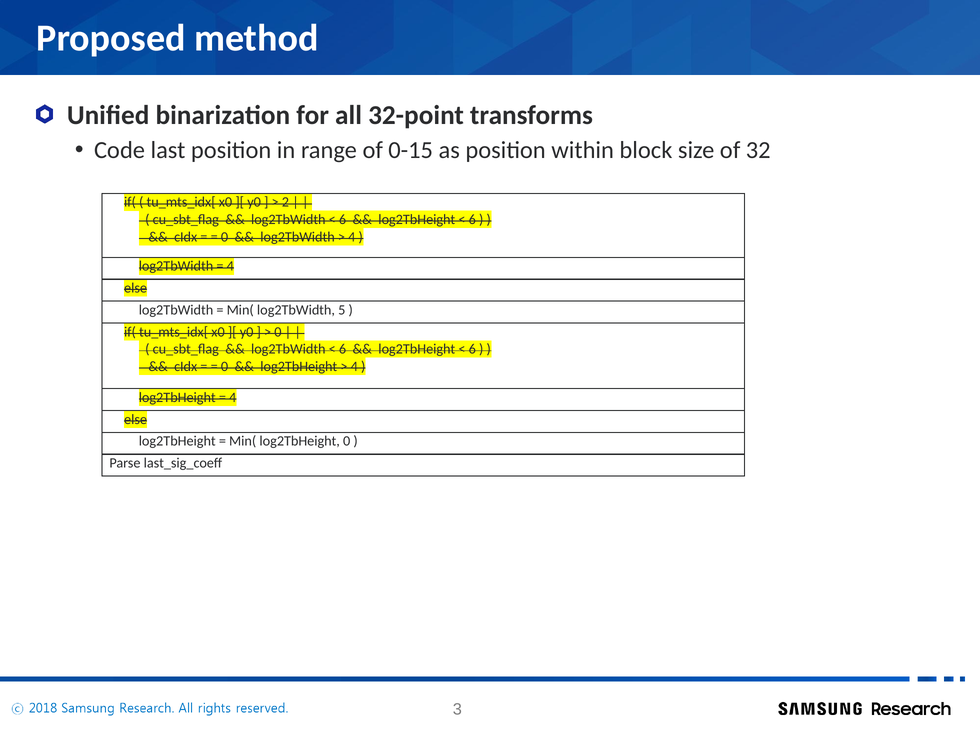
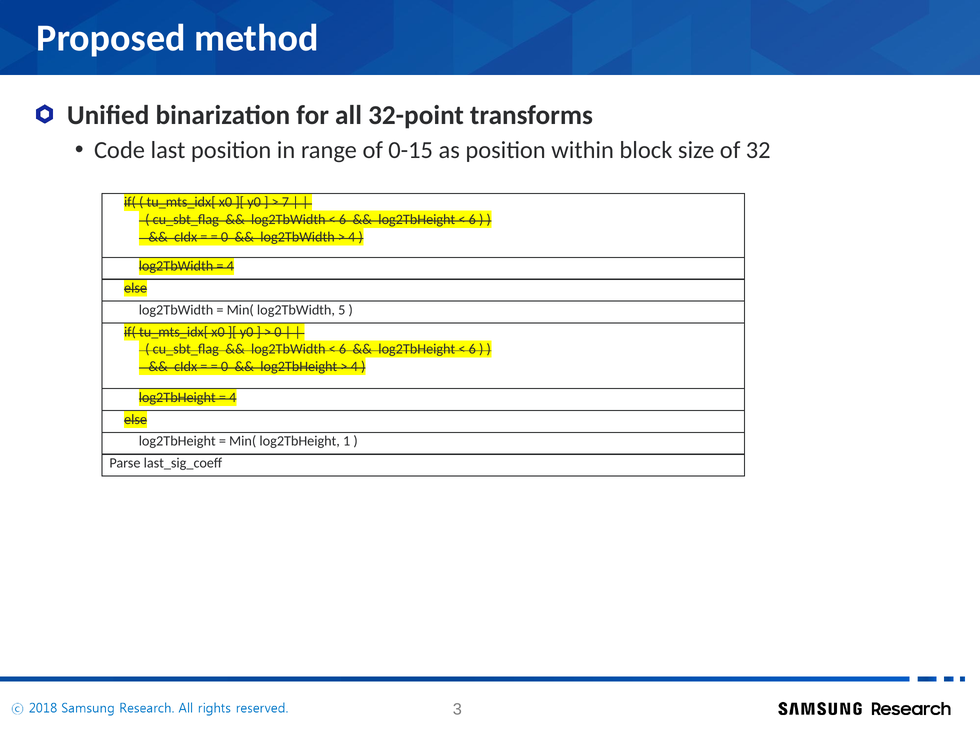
2: 2 -> 7 (285, 202)
log2TbHeight 0: 0 -> 1 (347, 441)
